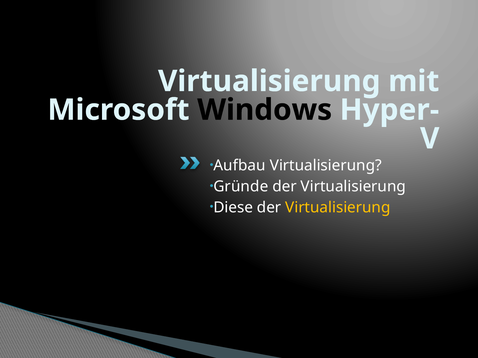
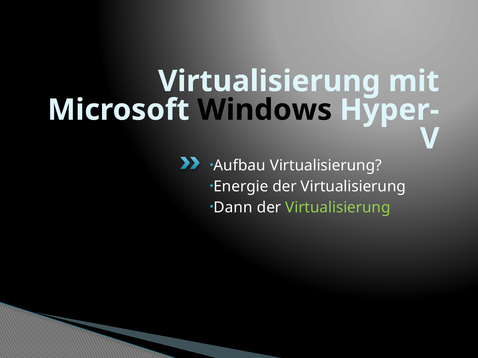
Gründe: Gründe -> Energie (241, 187)
Diese: Diese -> Dann (233, 208)
Virtualisierung colour: yellow -> light green (338, 208)
